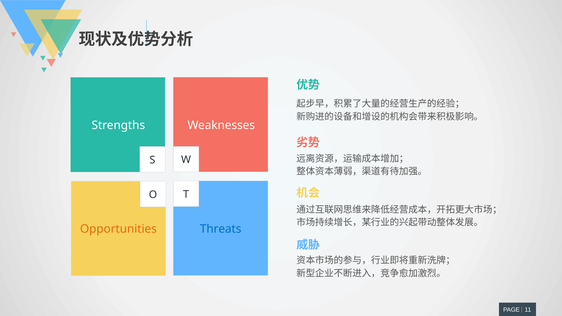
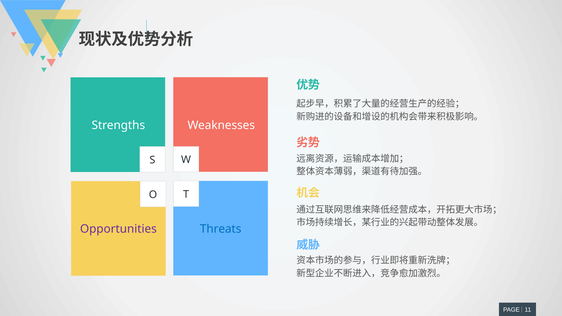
Opportunities colour: orange -> purple (118, 229)
